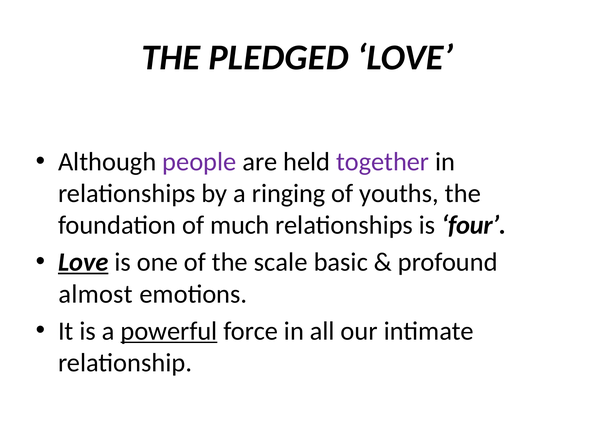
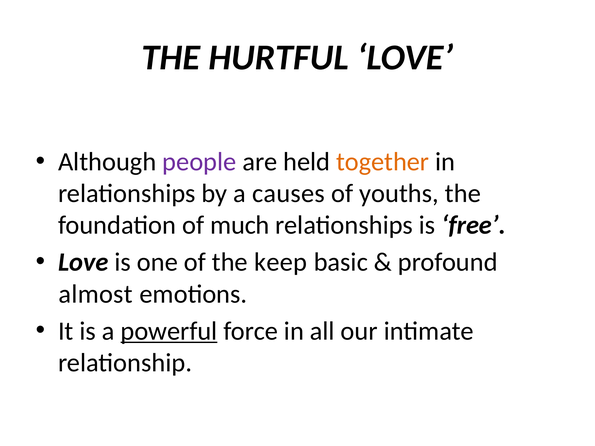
PLEDGED: PLEDGED -> HURTFUL (279, 58)
together colour: purple -> orange (383, 162)
ringing: ringing -> causes (288, 194)
four: four -> free (474, 225)
Love underline: present -> none (83, 262)
scale: scale -> keep (281, 262)
